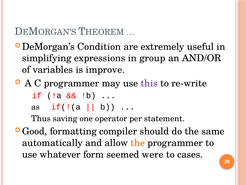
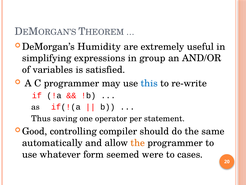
Condition: Condition -> Humidity (99, 47)
improve: improve -> satisfied (105, 70)
this colour: purple -> blue (149, 83)
formatting: formatting -> controlling (73, 131)
